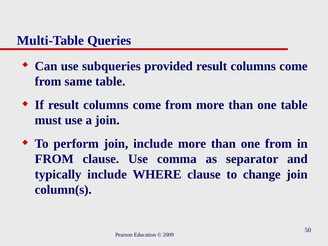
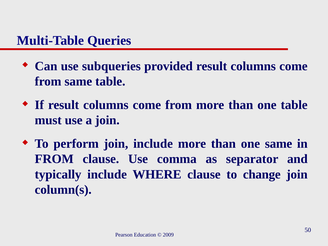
one from: from -> same (279, 144)
